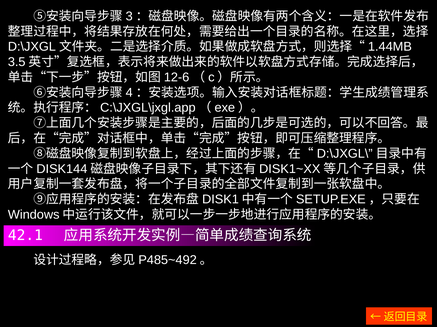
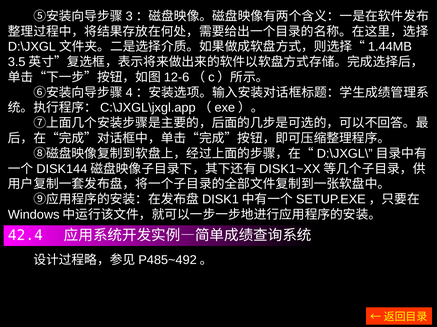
42.1: 42.1 -> 42.4 (25, 236)
